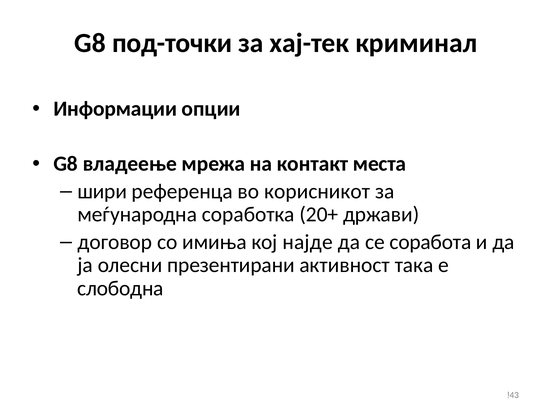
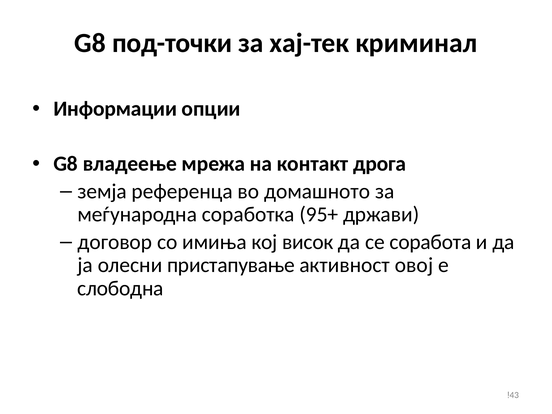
места: места -> дрога (380, 164)
шири: шири -> земја (102, 191)
корисникот: корисникот -> домашното (317, 191)
20+: 20+ -> 95+ (319, 214)
најде: најде -> висок (308, 242)
презентирани: презентирани -> пристапување (231, 265)
така: така -> овој (414, 265)
